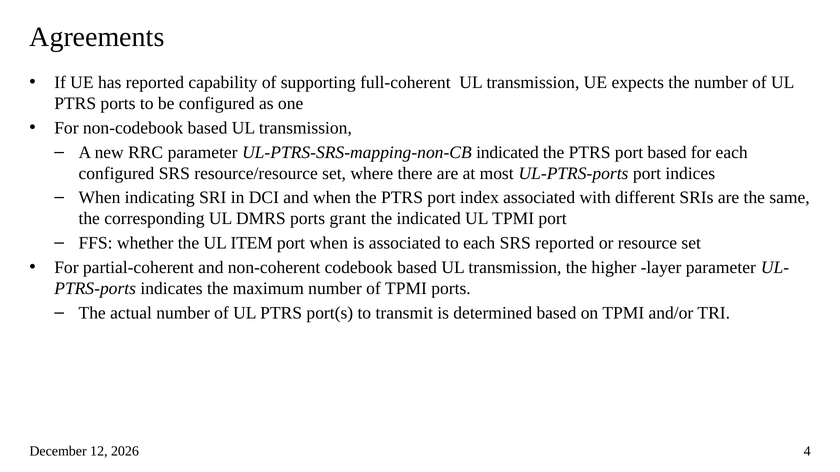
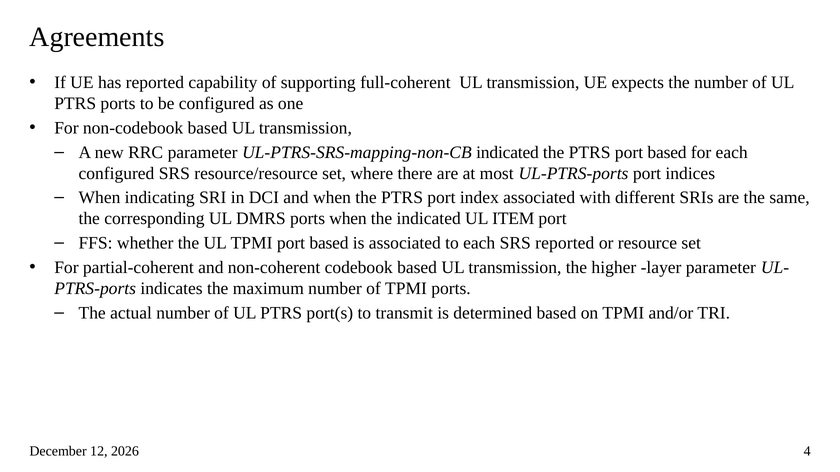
ports grant: grant -> when (348, 219)
UL TPMI: TPMI -> ITEM (513, 219)
UL ITEM: ITEM -> TPMI (252, 243)
when: when -> based (329, 243)
